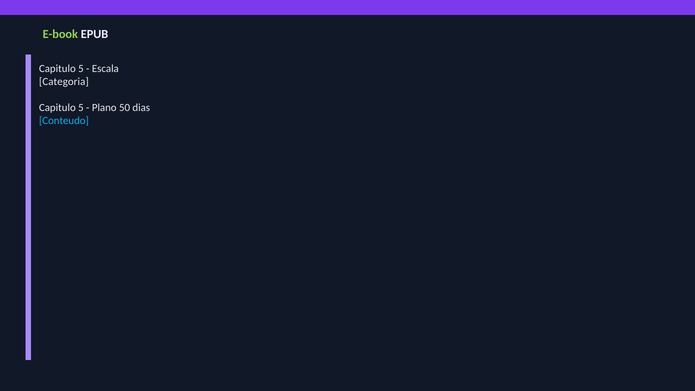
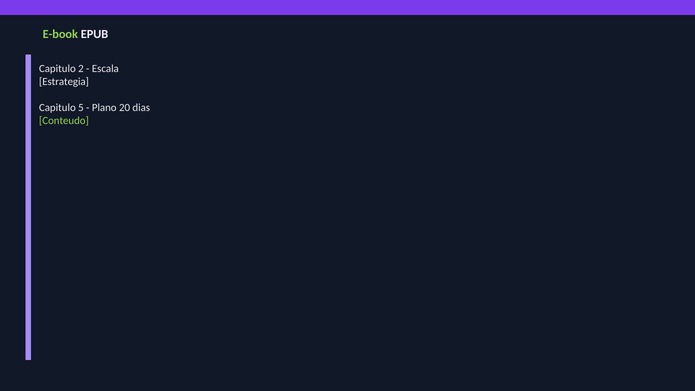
5: 5 -> 2 (81, 69)
Categoria: Categoria -> Estrategia (64, 82)
50: 50 -> 20 (125, 108)
Conteudo colour: light blue -> light green (64, 121)
